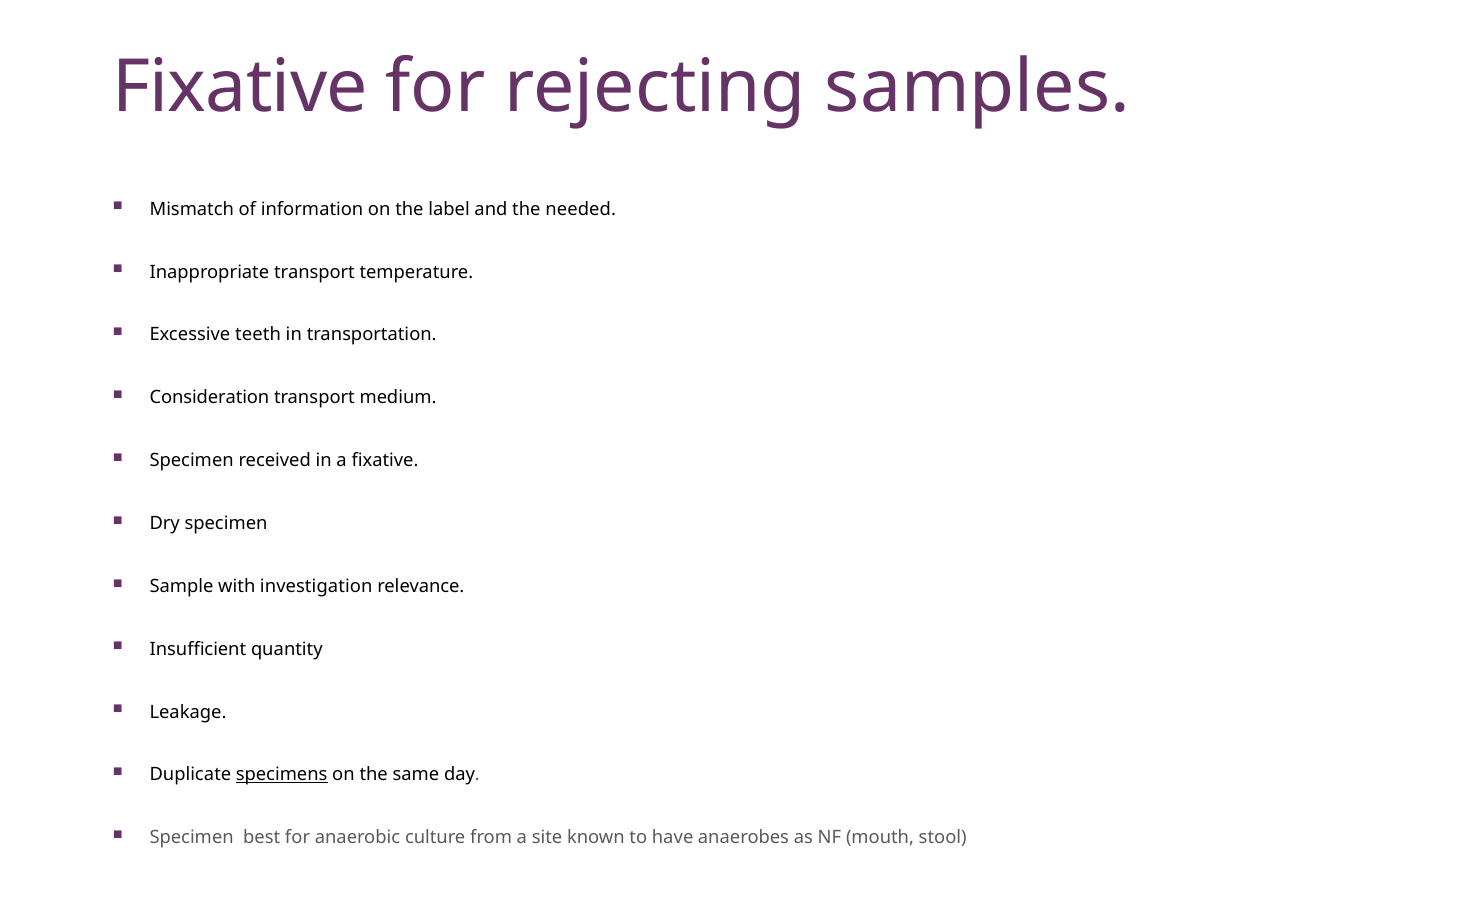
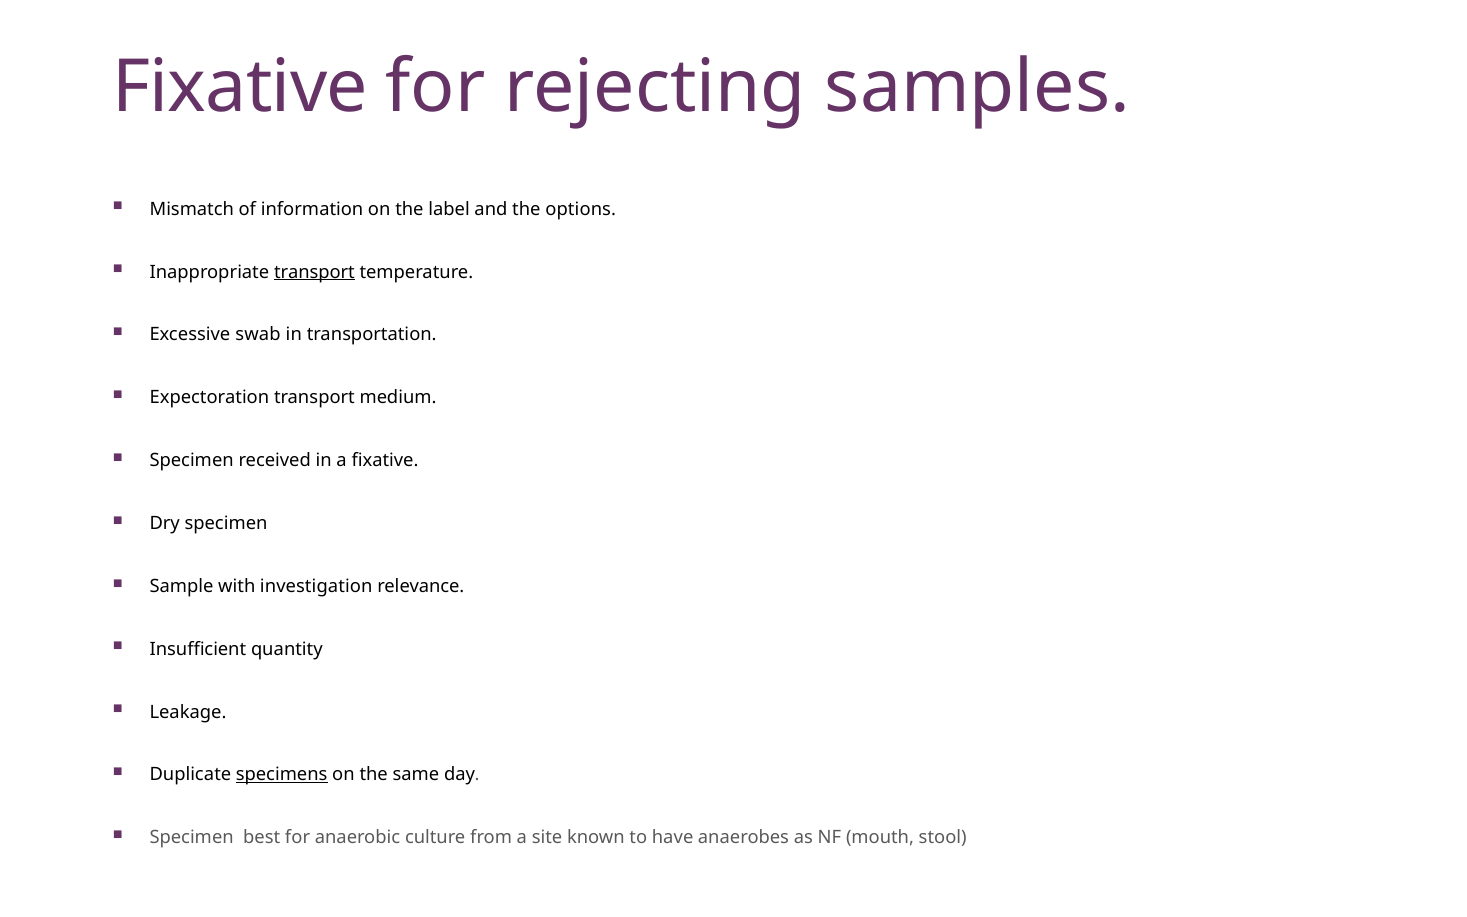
needed: needed -> options (581, 209)
transport underline: none -> present (314, 272)
teeth: teeth -> swab (258, 335)
Consideration: Consideration -> Expectoration (209, 398)
